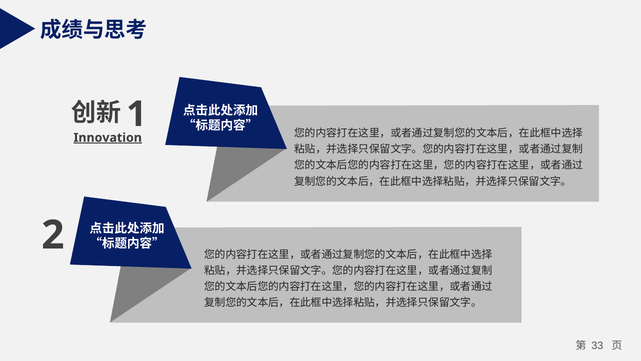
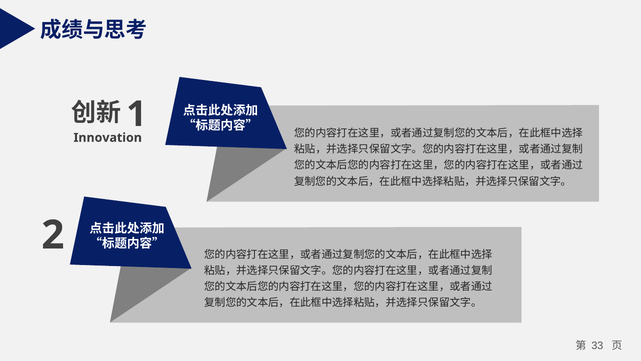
Innovation underline: present -> none (108, 138)
